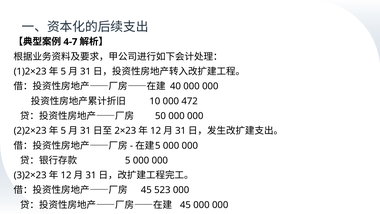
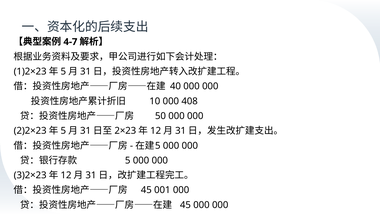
472: 472 -> 408 (190, 101)
523: 523 -> 001 (162, 190)
